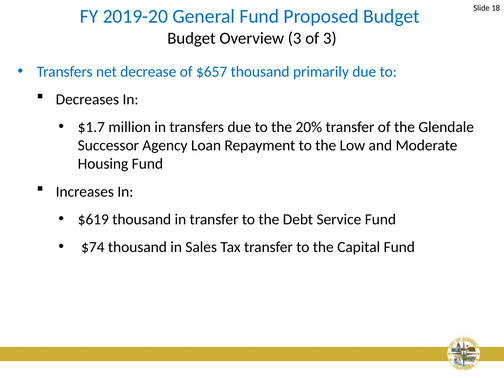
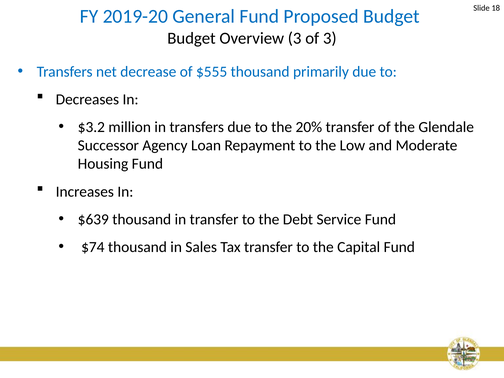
$657: $657 -> $555 (212, 72)
$1.7: $1.7 -> $3.2 (91, 127)
$619: $619 -> $639 (93, 219)
